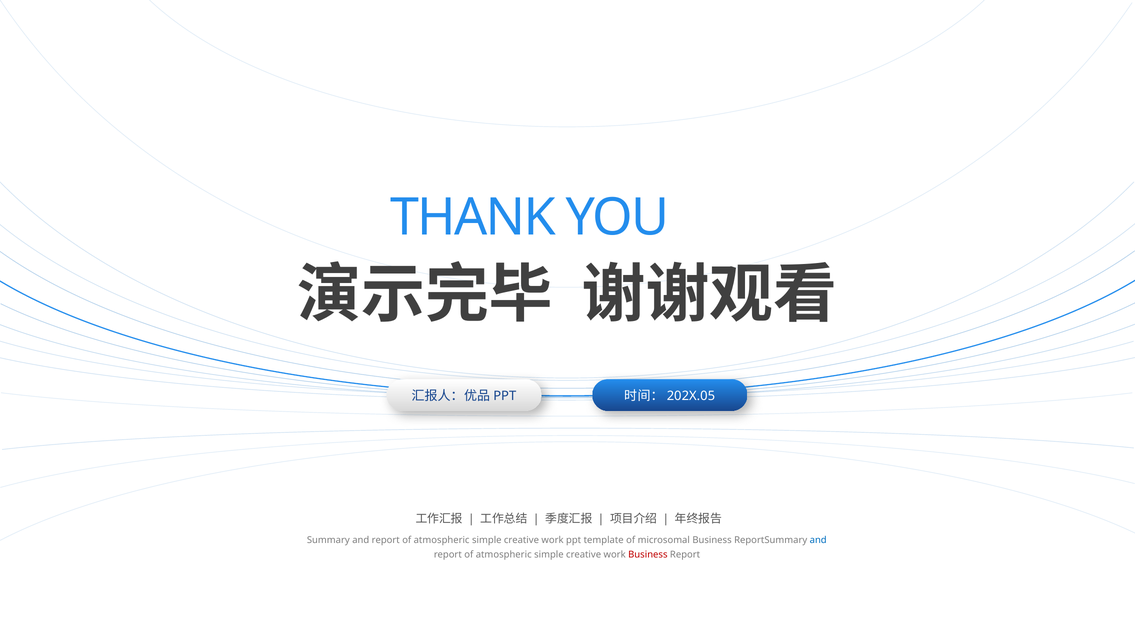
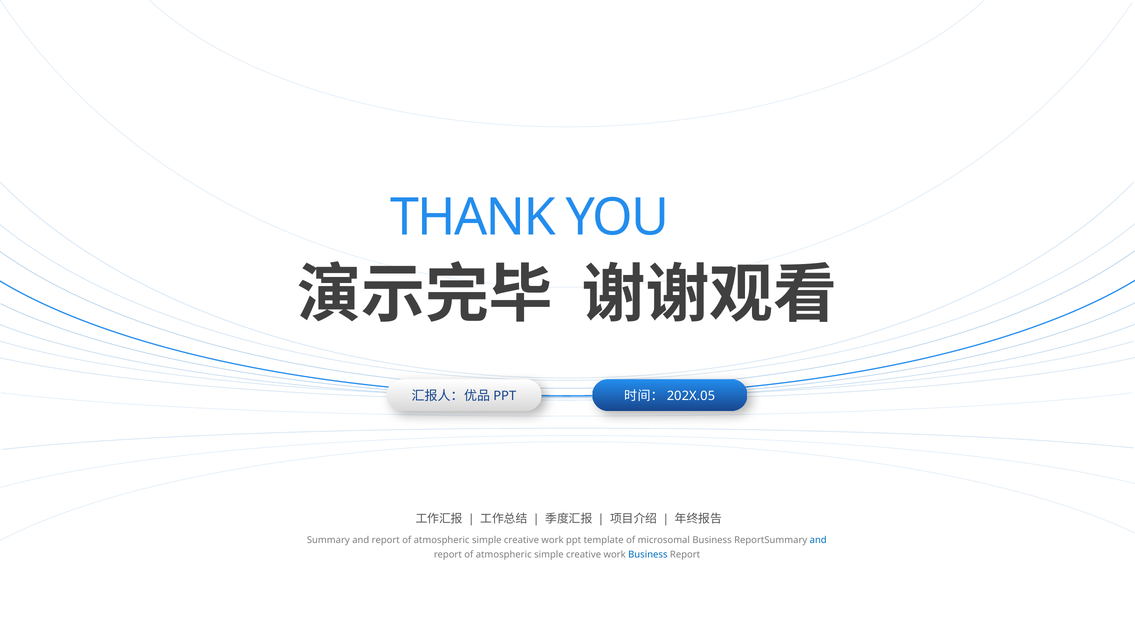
Business colour: red -> blue (648, 555)
